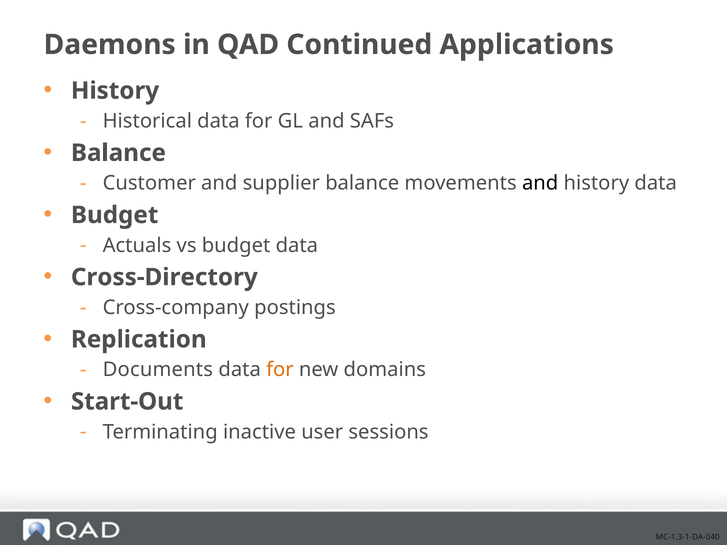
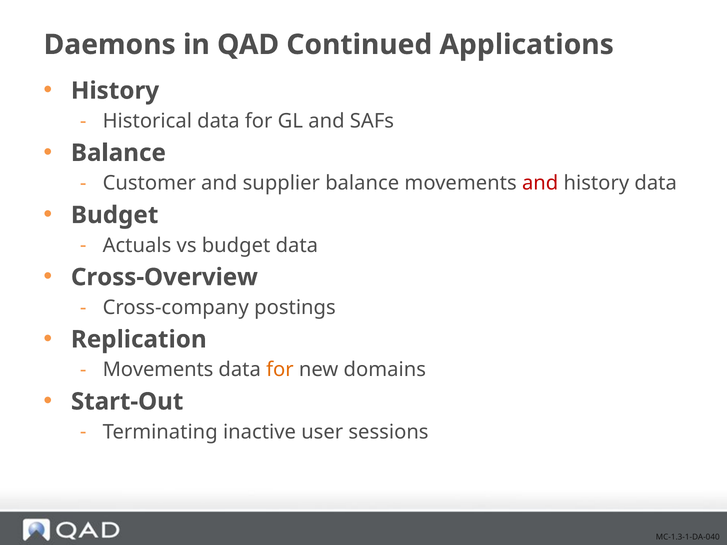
and colour: black -> red (540, 183)
Cross-Directory: Cross-Directory -> Cross-Overview (164, 277)
Documents: Documents -> Movements (158, 370)
